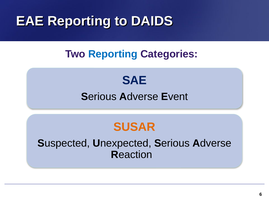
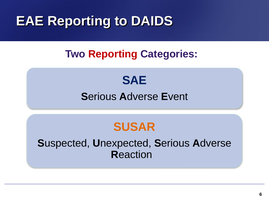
Reporting colour: blue -> red (113, 54)
